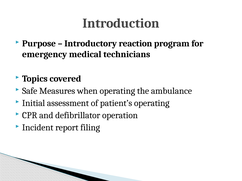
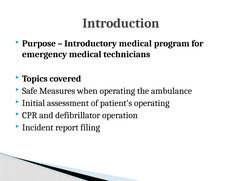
Introductory reaction: reaction -> medical (135, 44)
